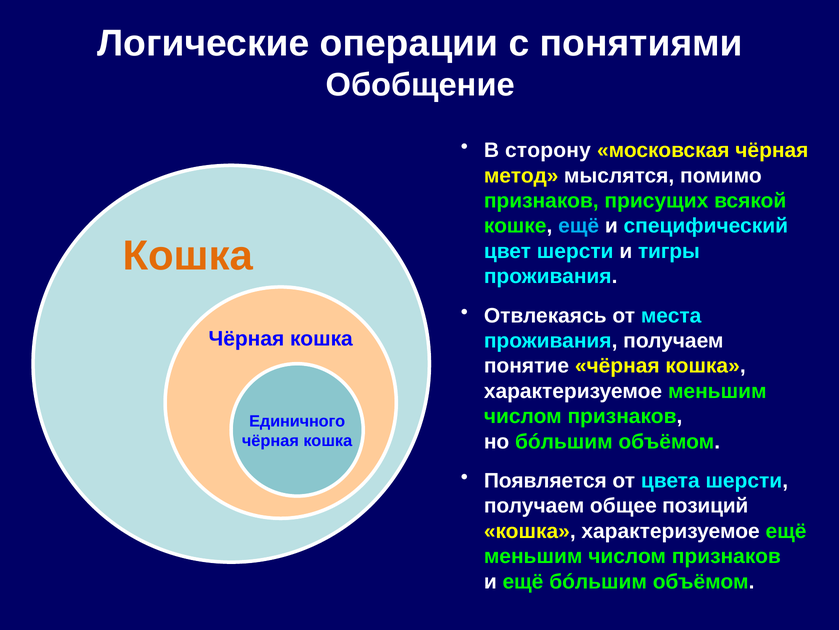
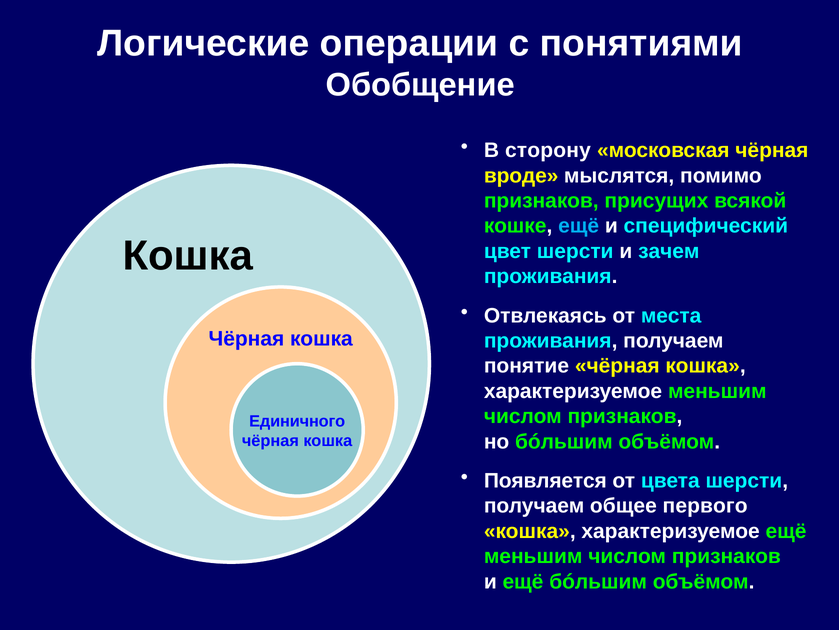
метод: метод -> вроде (521, 175)
Кошка colour: orange -> black (188, 255)
тигры: тигры -> зачем (669, 251)
позиций: позиций -> первого (705, 505)
